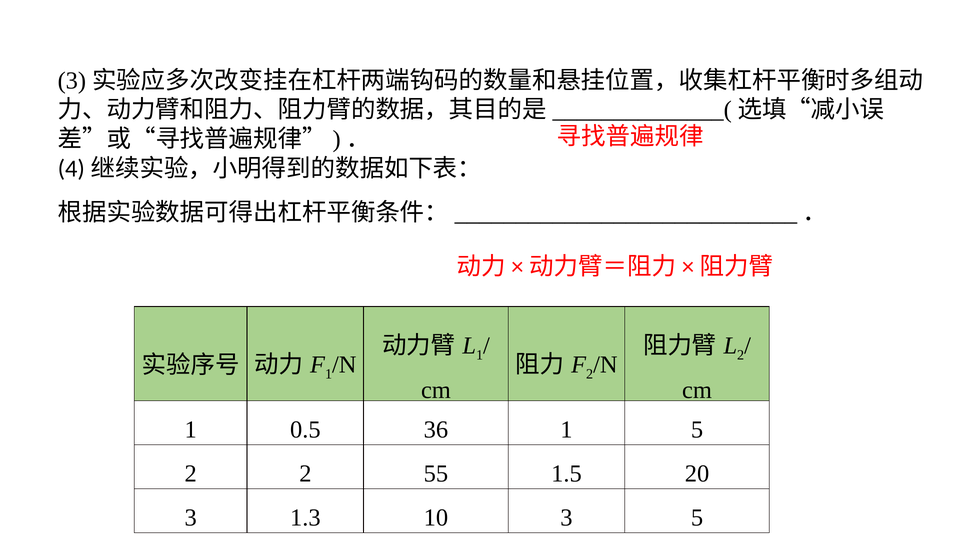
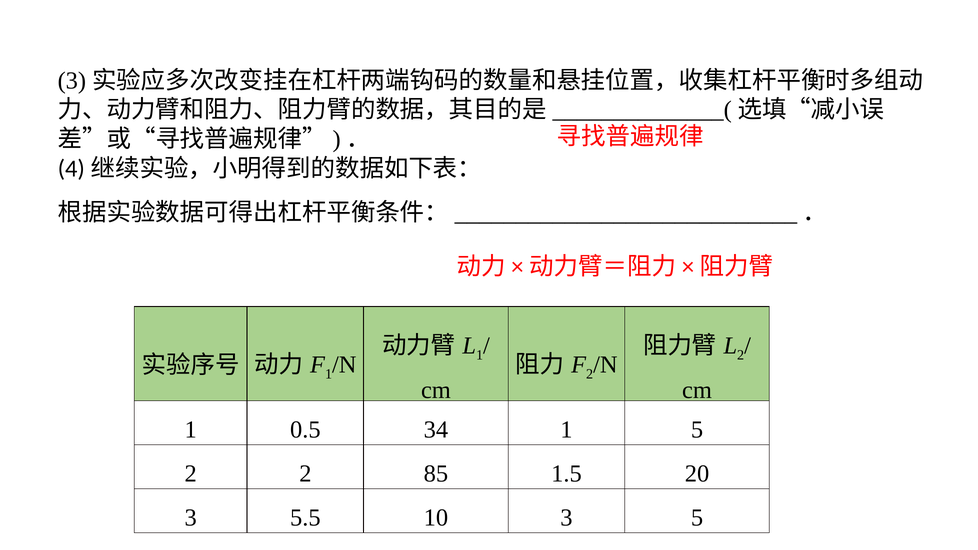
36: 36 -> 34 (436, 430)
55: 55 -> 85 (436, 474)
1.3: 1.3 -> 5.5 (305, 518)
